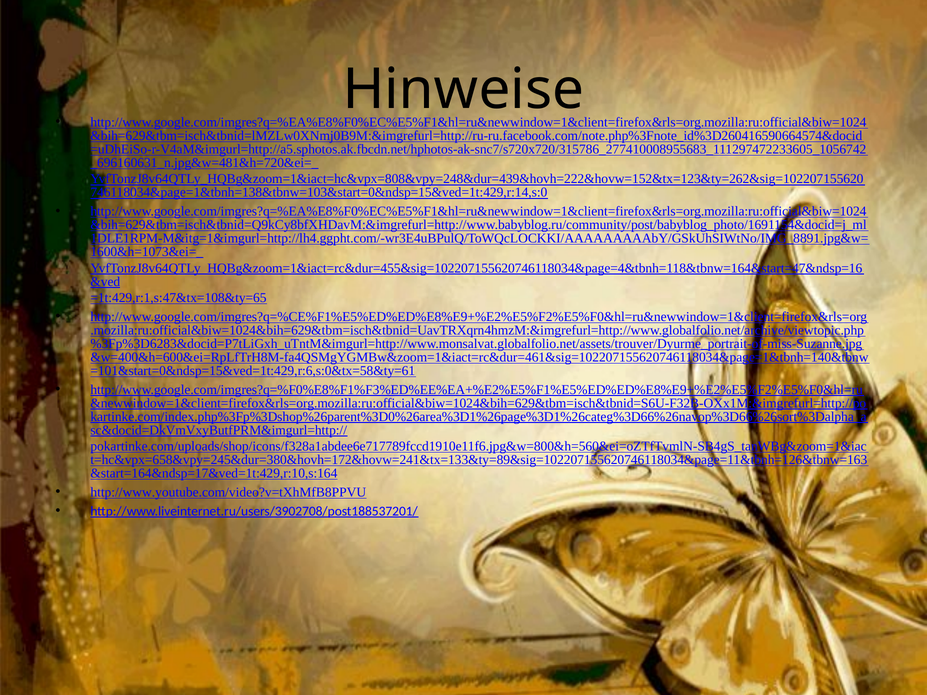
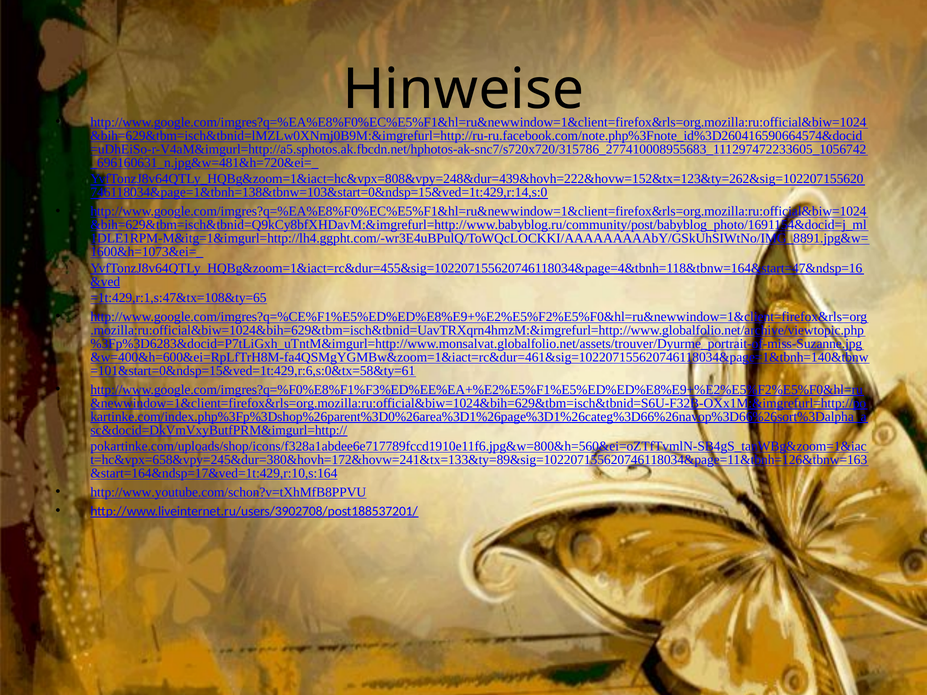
http://www.youtube.com/video?v=tXhMfB8PPVU: http://www.youtube.com/video?v=tXhMfB8PPVU -> http://www.youtube.com/schon?v=tXhMfB8PPVU (228, 492)
